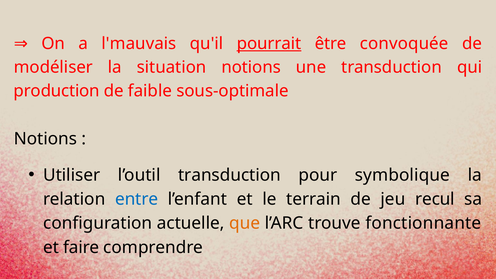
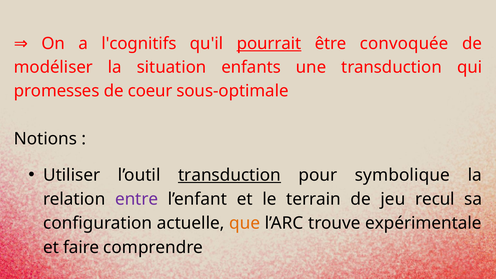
l'mauvais: l'mauvais -> l'cognitifs (139, 44)
situation notions: notions -> enfants (251, 67)
production: production -> promesses (57, 91)
faible: faible -> coeur (150, 91)
transduction underline: none -> present (229, 175)
entre colour: blue -> purple (137, 199)
fonctionnante: fonctionnante -> expérimentale (423, 223)
